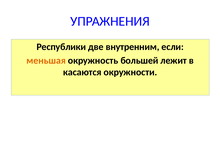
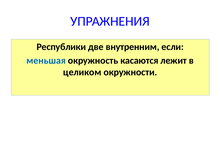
меньшая colour: orange -> blue (46, 61)
большей: большей -> касаются (139, 61)
касаются: касаются -> целиком (82, 72)
